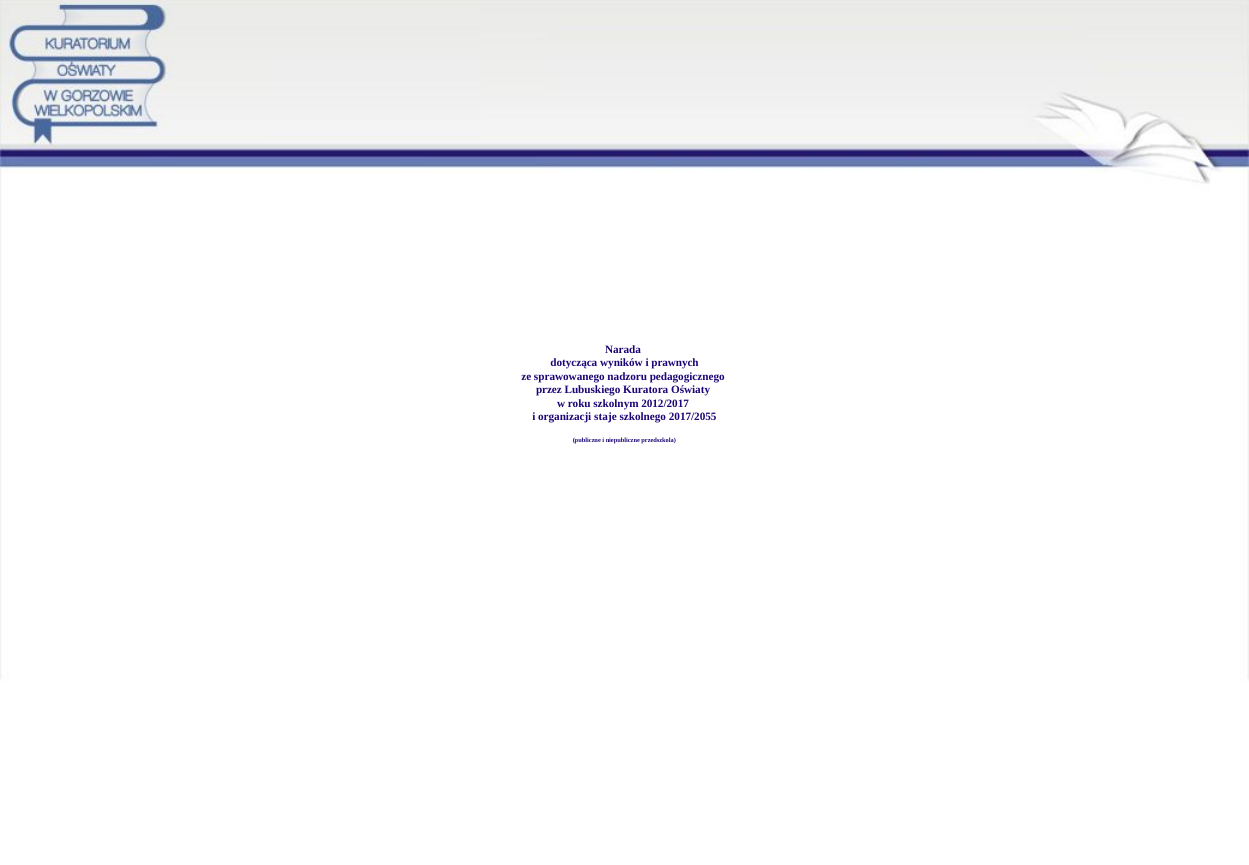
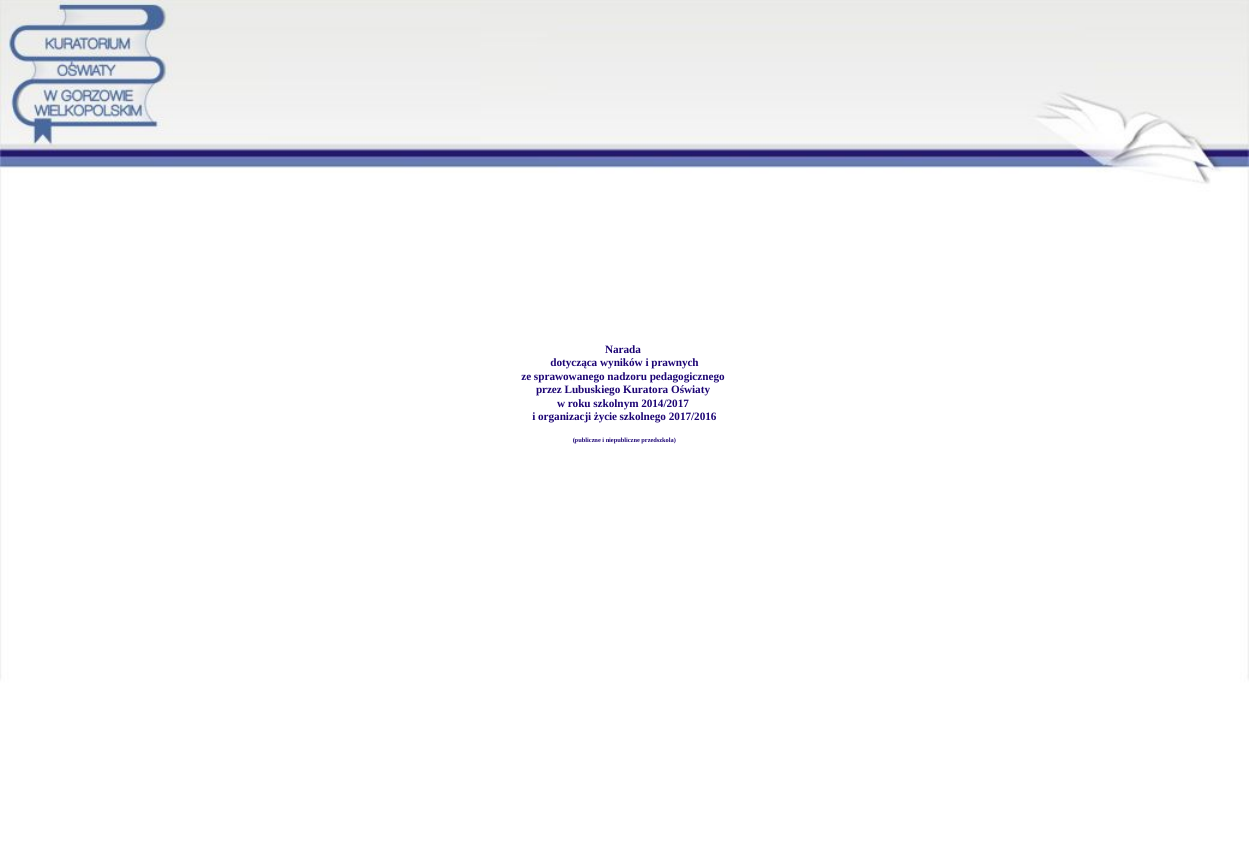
2012/2017: 2012/2017 -> 2014/2017 (665, 403)
staje: staje -> życie (606, 417)
2017/2055: 2017/2055 -> 2017/2016 (693, 417)
